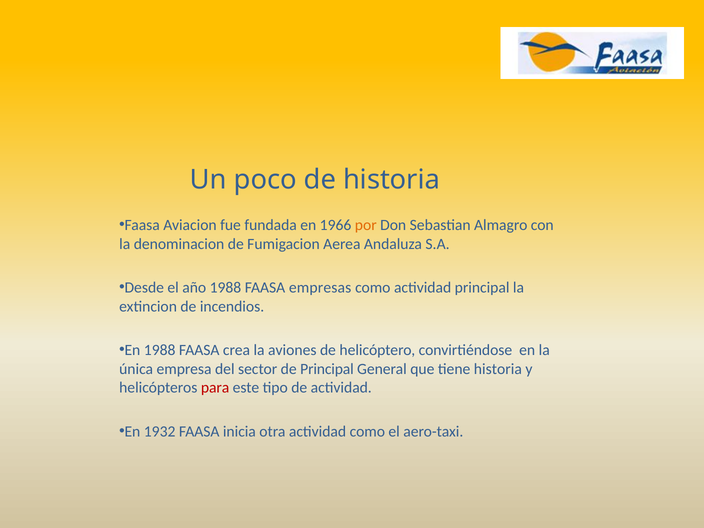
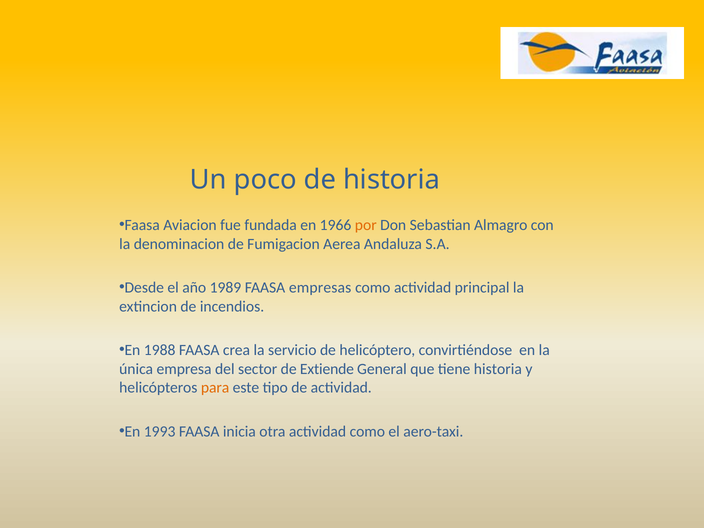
año 1988: 1988 -> 1989 (225, 288)
aviones: aviones -> servicio (292, 350)
de Principal: Principal -> Extiende (327, 369)
para colour: red -> orange (215, 388)
1932: 1932 -> 1993 (160, 432)
